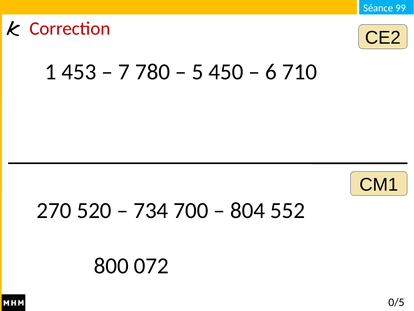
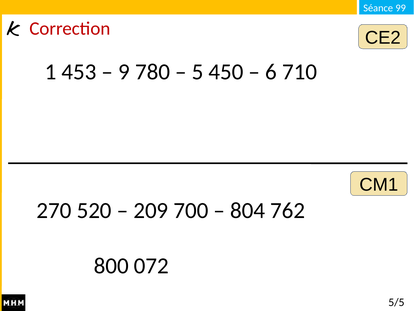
7: 7 -> 9 (124, 72)
734: 734 -> 209 (151, 210)
552: 552 -> 762 (288, 210)
0/5: 0/5 -> 5/5 (396, 302)
